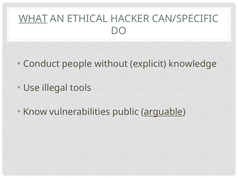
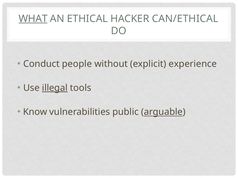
CAN/SPECIFIC: CAN/SPECIFIC -> CAN/ETHICAL (185, 19)
knowledge: knowledge -> experience (193, 64)
illegal underline: none -> present (55, 88)
